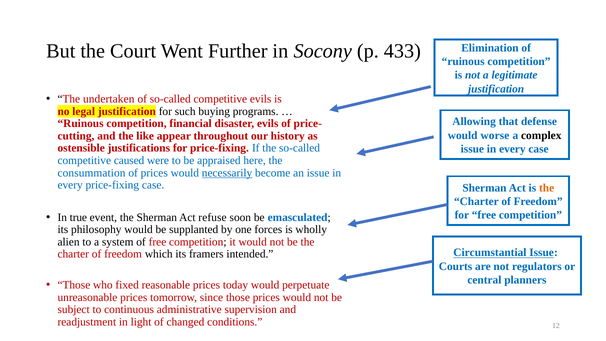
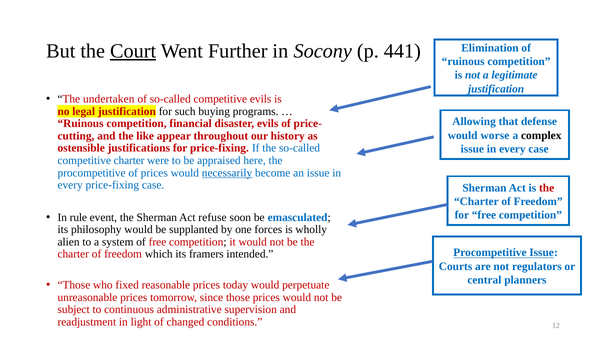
Court underline: none -> present (133, 51)
433: 433 -> 441 (402, 51)
competitive caused: caused -> charter (129, 160)
consummation: consummation -> procompetitive (92, 173)
the colour: orange -> red (547, 188)
true: true -> rule (78, 217)
Circumstantial: Circumstantial -> Procompetitive (490, 253)
